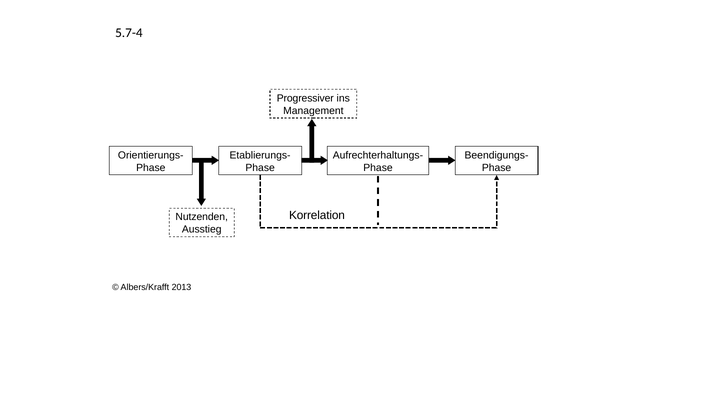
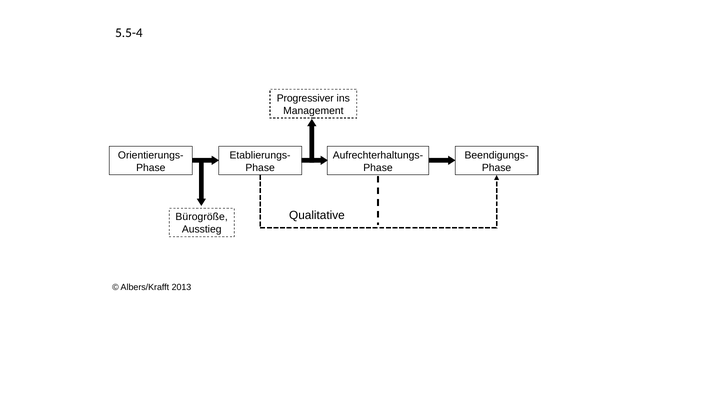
5.7-4: 5.7-4 -> 5.5-4 (129, 33)
Korrelation: Korrelation -> Qualitative (317, 215)
Nutzenden: Nutzenden -> Bürogröße (202, 217)
